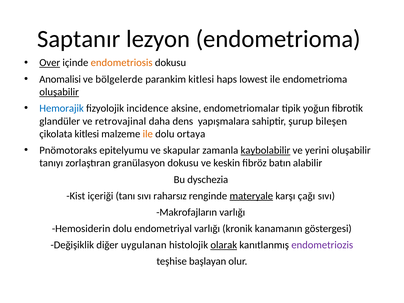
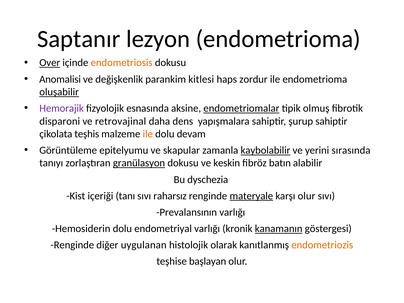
bölgelerde: bölgelerde -> değişkenlik (119, 79)
lowest: lowest -> zordur (253, 79)
Hemorajik colour: blue -> purple (62, 108)
incidence: incidence -> esnasında (148, 108)
endometriomalar underline: none -> present (241, 108)
yoğun: yoğun -> olmuş (316, 108)
glandüler: glandüler -> disparoni (60, 121)
şurup bileşen: bileşen -> sahiptir (331, 121)
çikolata kitlesi: kitlesi -> teşhis (87, 134)
ortaya: ortaya -> devam (191, 134)
Pnömotoraks: Pnömotoraks -> Görüntüleme (68, 150)
yerini oluşabilir: oluşabilir -> sırasında (351, 150)
granülasyon underline: none -> present (139, 163)
karşı çağı: çağı -> olur (307, 196)
Makrofajların: Makrofajların -> Prevalansının (187, 212)
kanamanın underline: none -> present (279, 229)
Değişiklik: Değişiklik -> Renginde (72, 245)
olarak underline: present -> none (224, 245)
endometriozis colour: purple -> orange (322, 245)
